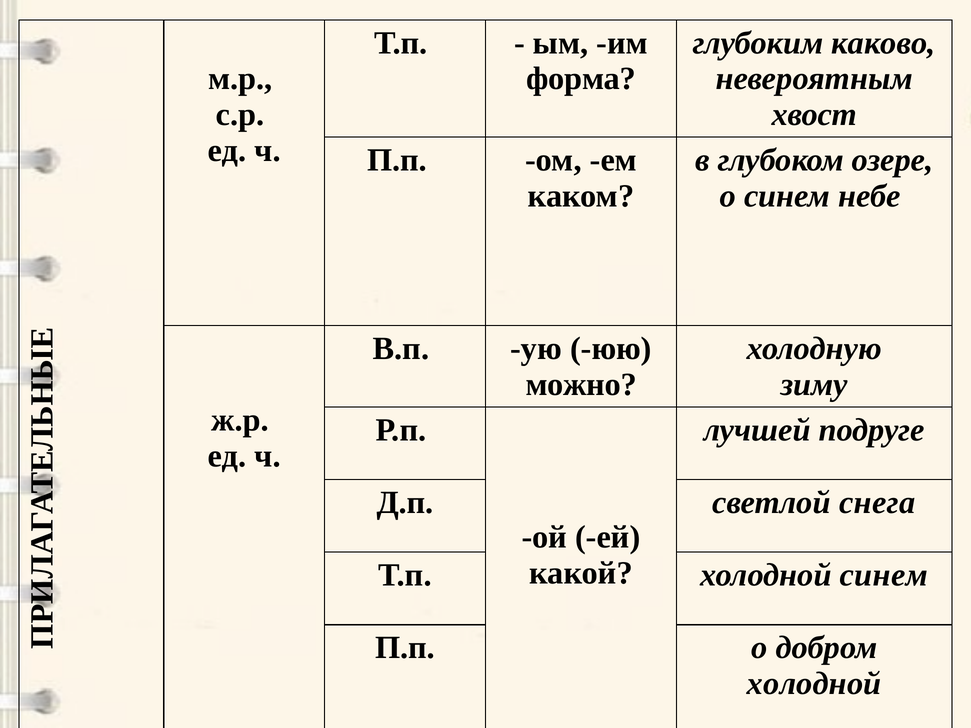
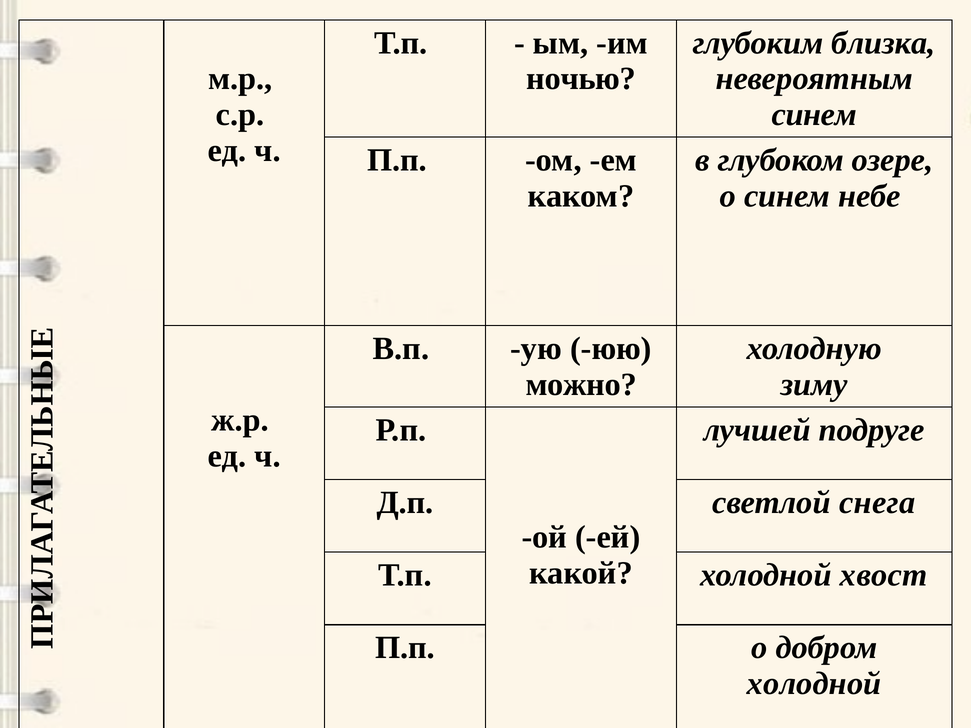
каково: каково -> близка (883, 43)
форма: форма -> ночью (581, 79)
хвост: хвост -> синем (814, 115)
холодной синем: синем -> хвост (884, 575)
